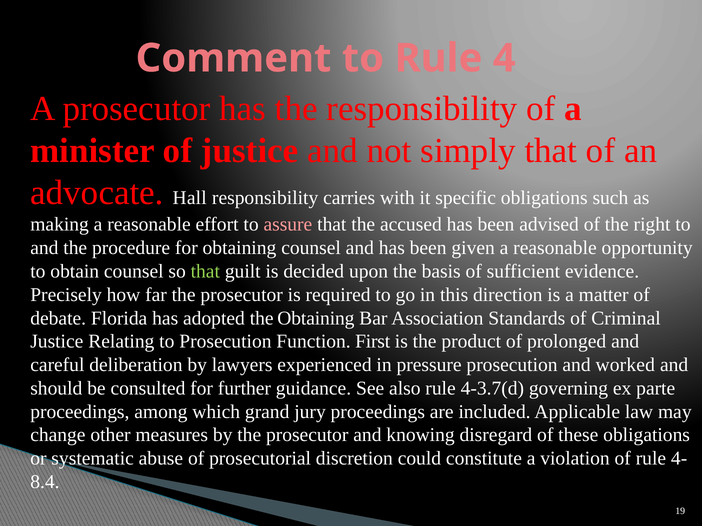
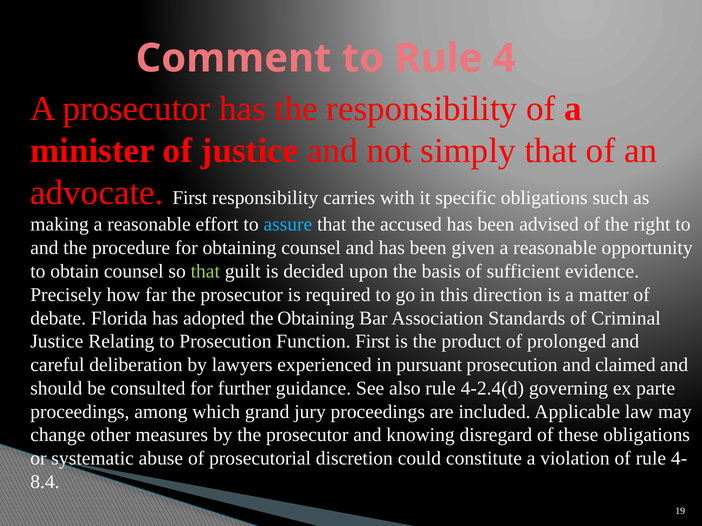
advocate Hall: Hall -> First (190, 198)
assure colour: pink -> light blue (288, 225)
pressure: pressure -> pursuant (429, 365)
worked: worked -> claimed (625, 365)
4-3.7(d: 4-3.7(d -> 4-2.4(d (492, 389)
